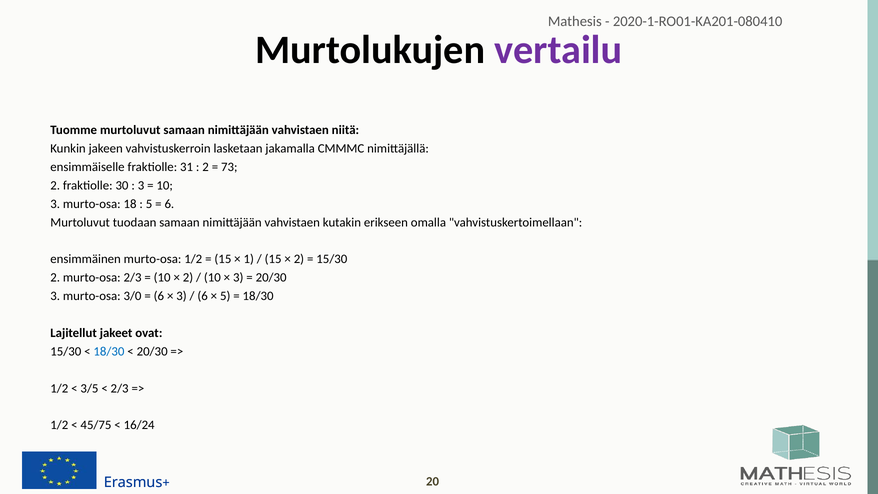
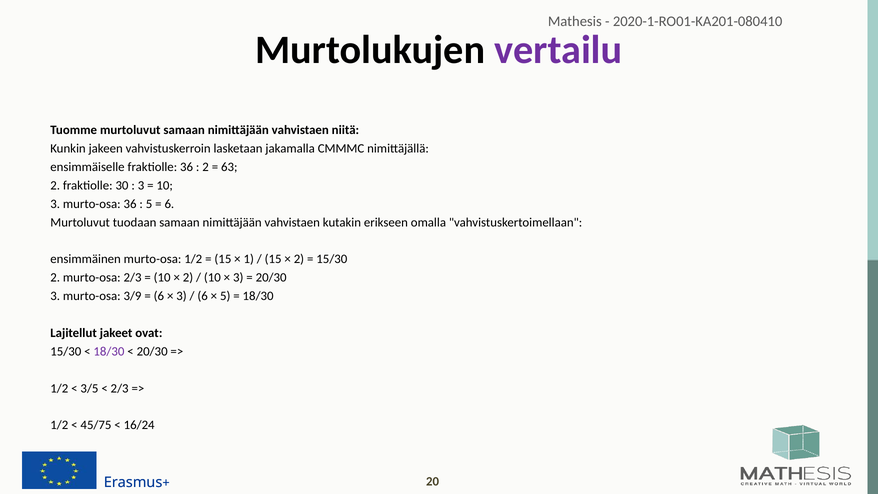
fraktiolle 31: 31 -> 36 (187, 167)
73: 73 -> 63 (229, 167)
murto-osa 18: 18 -> 36 (130, 204)
3/0: 3/0 -> 3/9 (132, 296)
18/30 colour: blue -> purple (109, 351)
